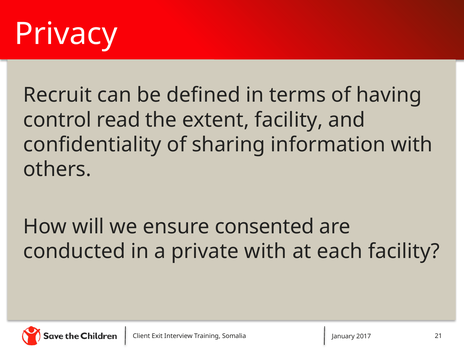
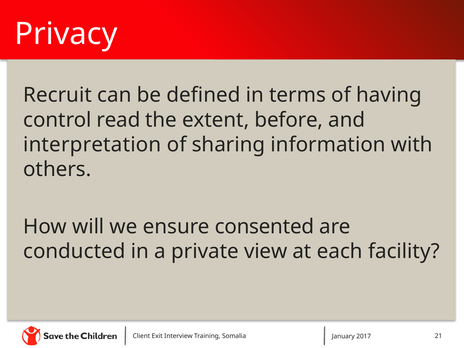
extent facility: facility -> before (289, 120)
confidentiality: confidentiality -> interpretation (92, 145)
private with: with -> view (266, 251)
